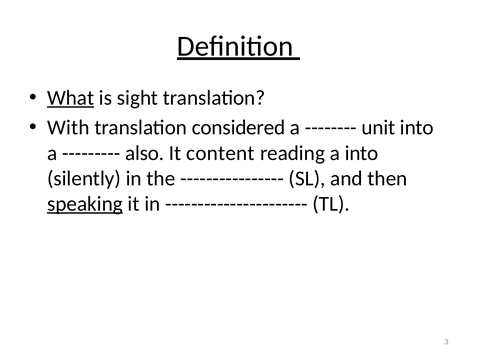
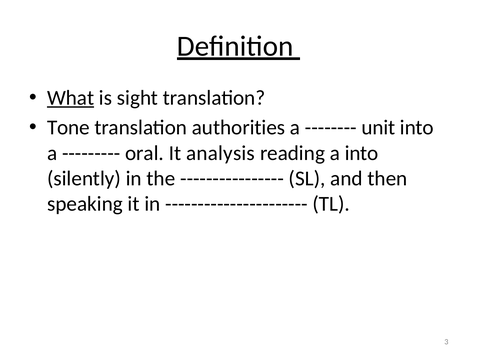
With: With -> Tone (68, 127)
considered: considered -> authorities (239, 127)
also: also -> oral (145, 153)
content: content -> analysis (220, 153)
speaking underline: present -> none (85, 204)
